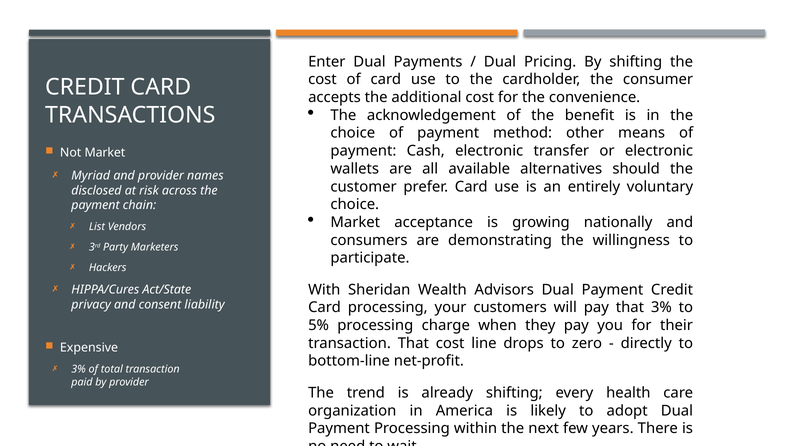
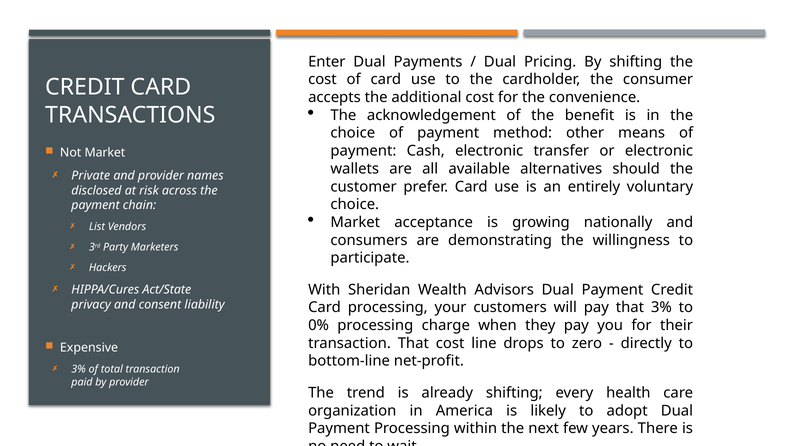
Myriad: Myriad -> Private (91, 176)
5%: 5% -> 0% (319, 326)
